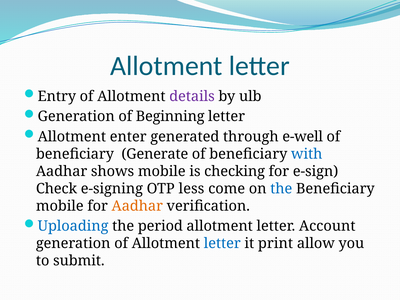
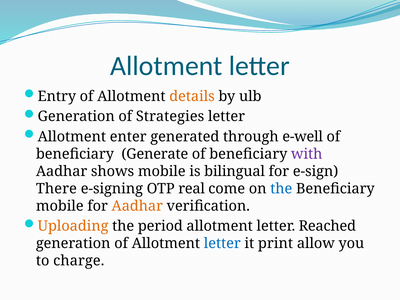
details colour: purple -> orange (192, 96)
Beginning: Beginning -> Strategies (170, 117)
with colour: blue -> purple (307, 154)
checking: checking -> bilingual (235, 171)
Check: Check -> There (56, 189)
less: less -> real (192, 189)
Uploading colour: blue -> orange (73, 226)
Account: Account -> Reached (327, 226)
submit: submit -> charge (79, 261)
